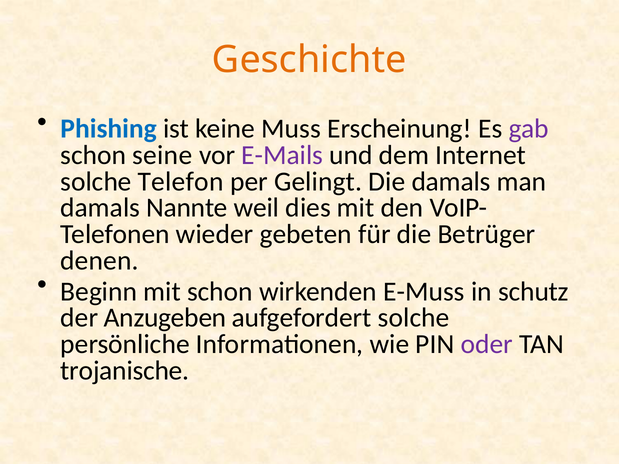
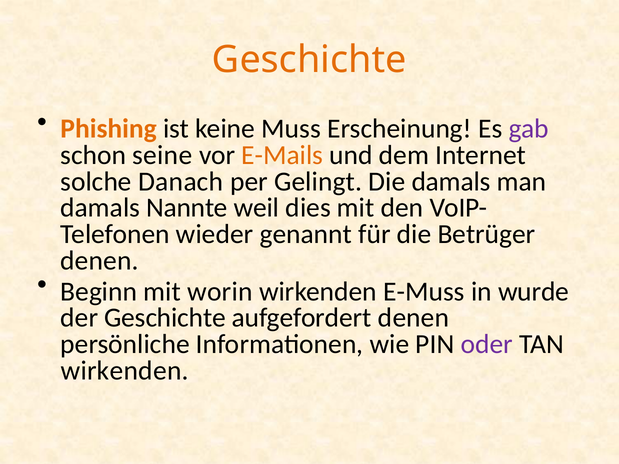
Phishing colour: blue -> orange (109, 129)
E-Mails colour: purple -> orange (282, 155)
Telefon: Telefon -> Danach (181, 182)
gebeten: gebeten -> genannt (306, 234)
mit schon: schon -> worin (220, 292)
schutz: schutz -> wurde (534, 292)
der Anzugeben: Anzugeben -> Geschichte (165, 318)
aufgefordert solche: solche -> denen (414, 318)
trojanische: trojanische -> wirkenden (125, 371)
